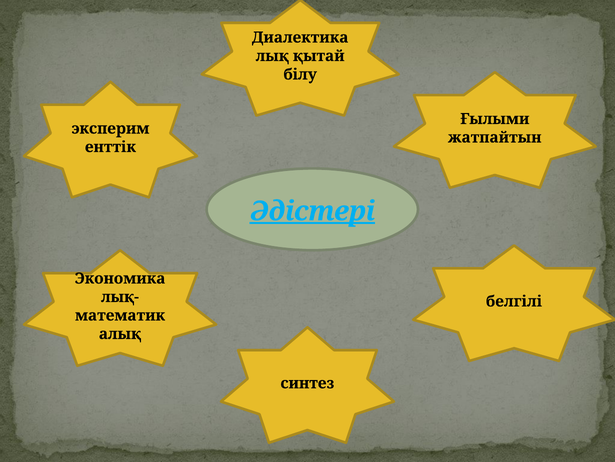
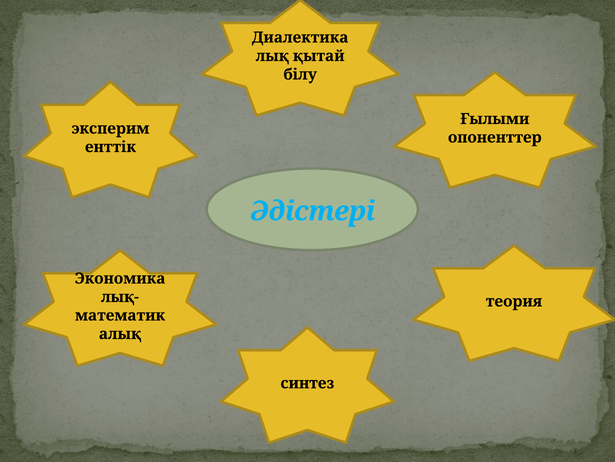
жатпайтын: жатпайтын -> опоненттер (495, 137)
Әдістері underline: present -> none (312, 211)
белгілі: белгілі -> теория (514, 301)
